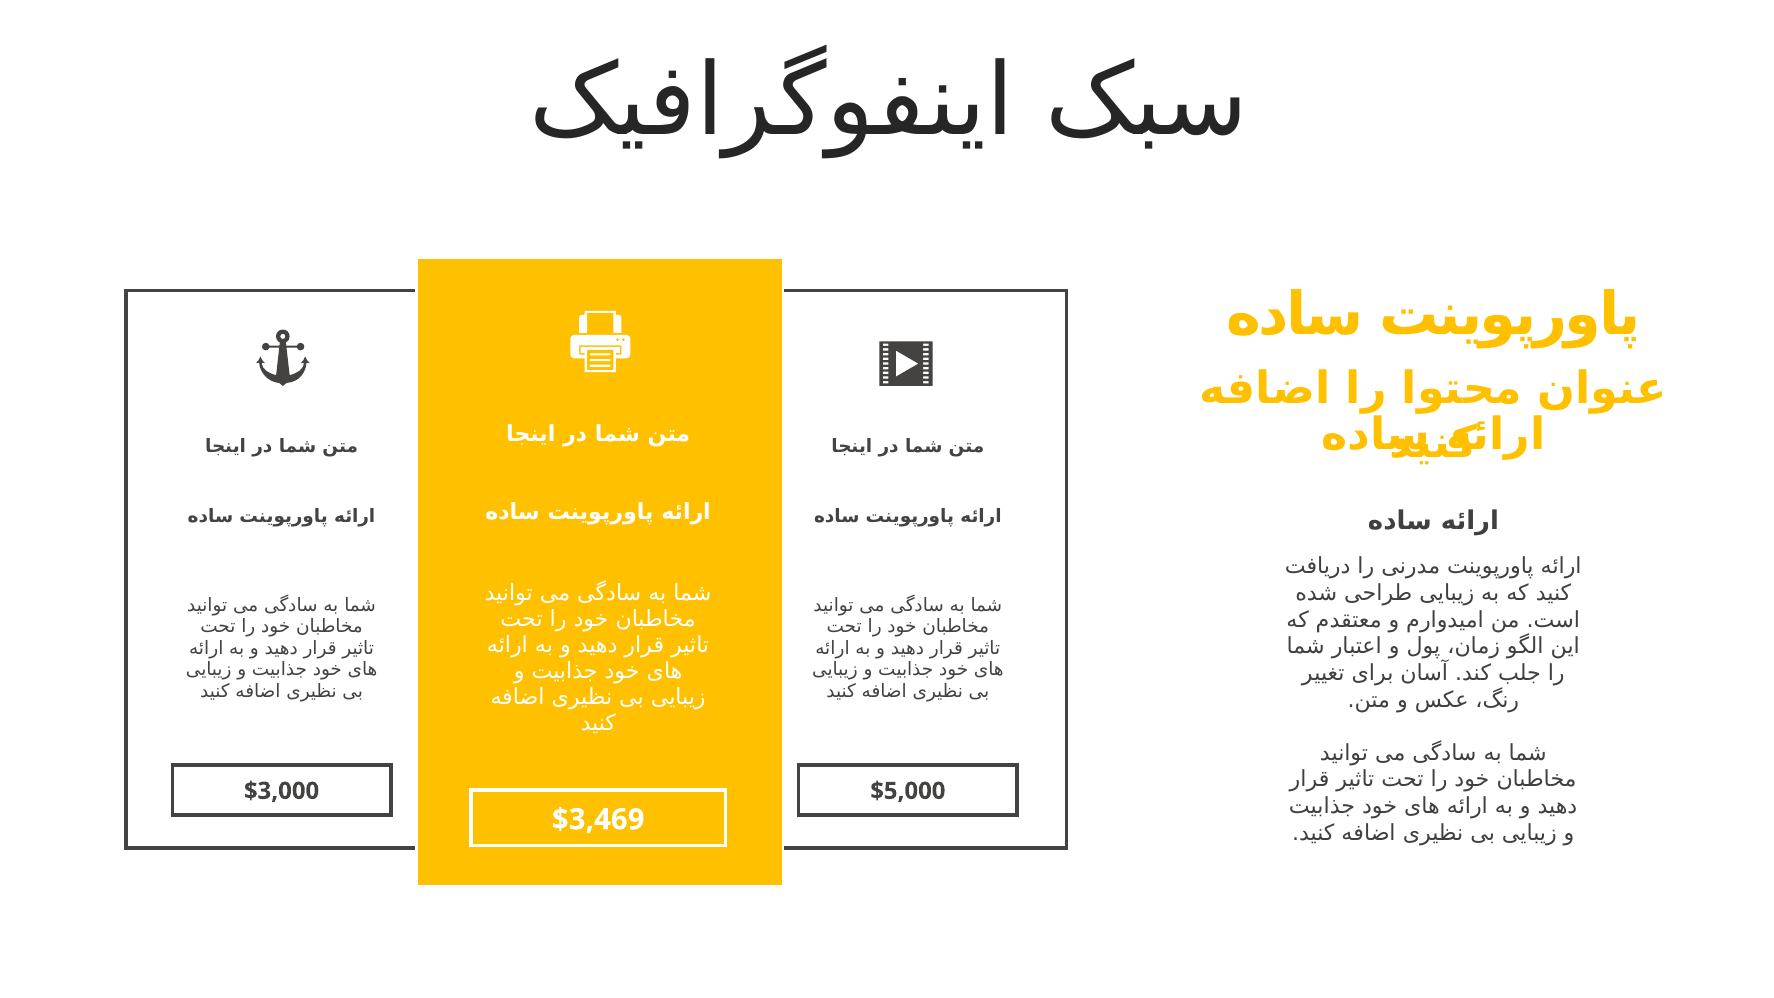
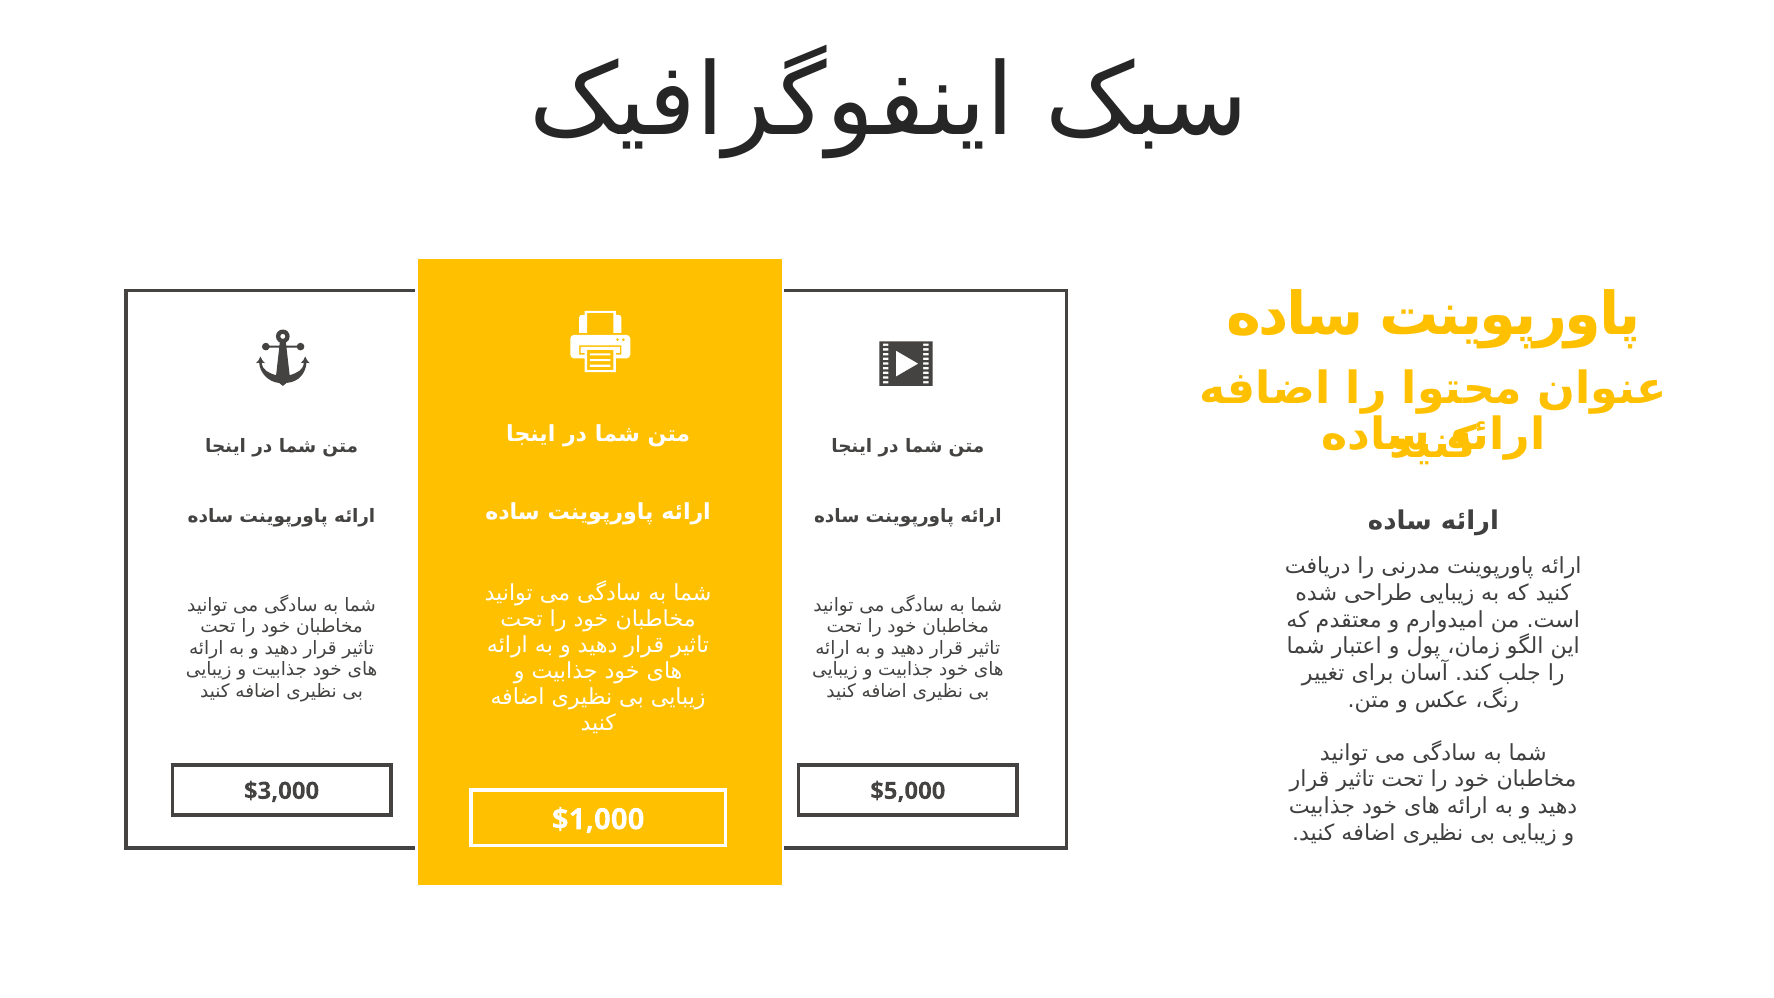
$3,469: $3,469 -> $1,000 (598, 819)
